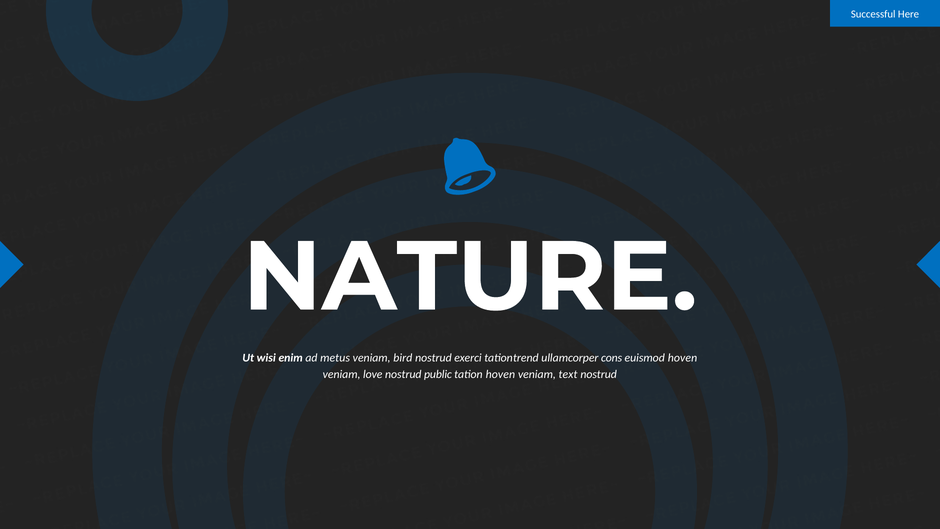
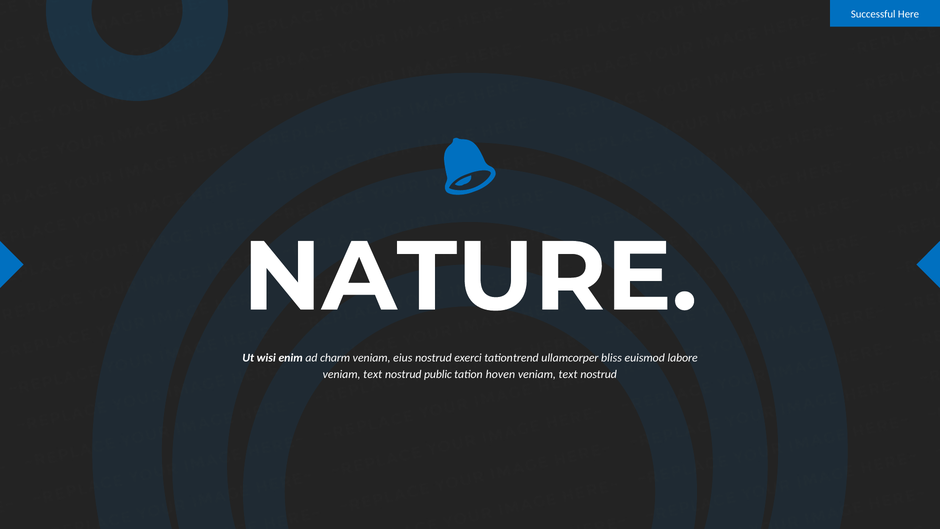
metus: metus -> charm (335, 358)
bird: bird -> eius (403, 358)
cons: cons -> bliss (612, 358)
euismod hoven: hoven -> labore (683, 358)
love: love -> text (373, 374)
